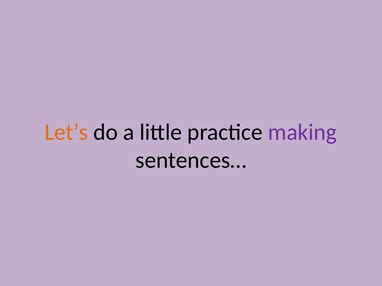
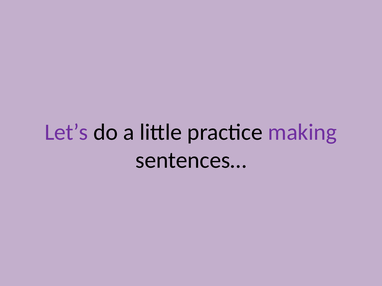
Let’s colour: orange -> purple (66, 132)
